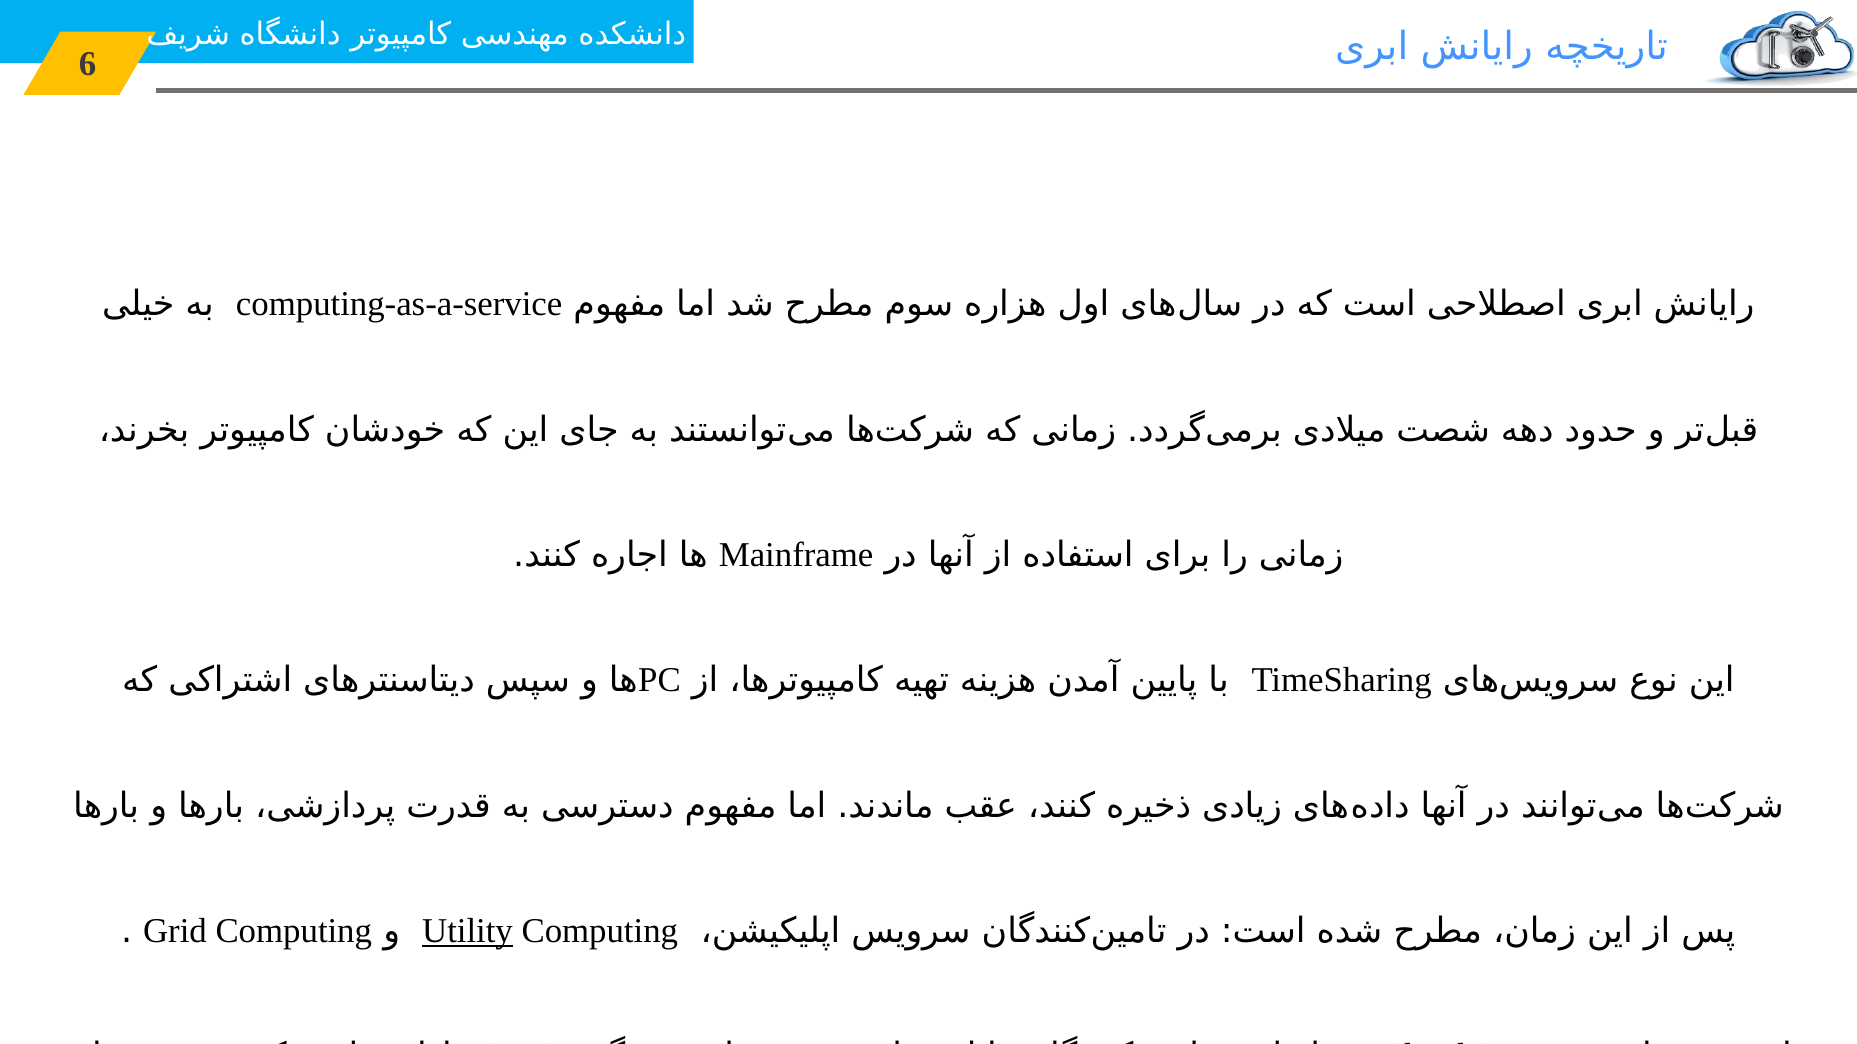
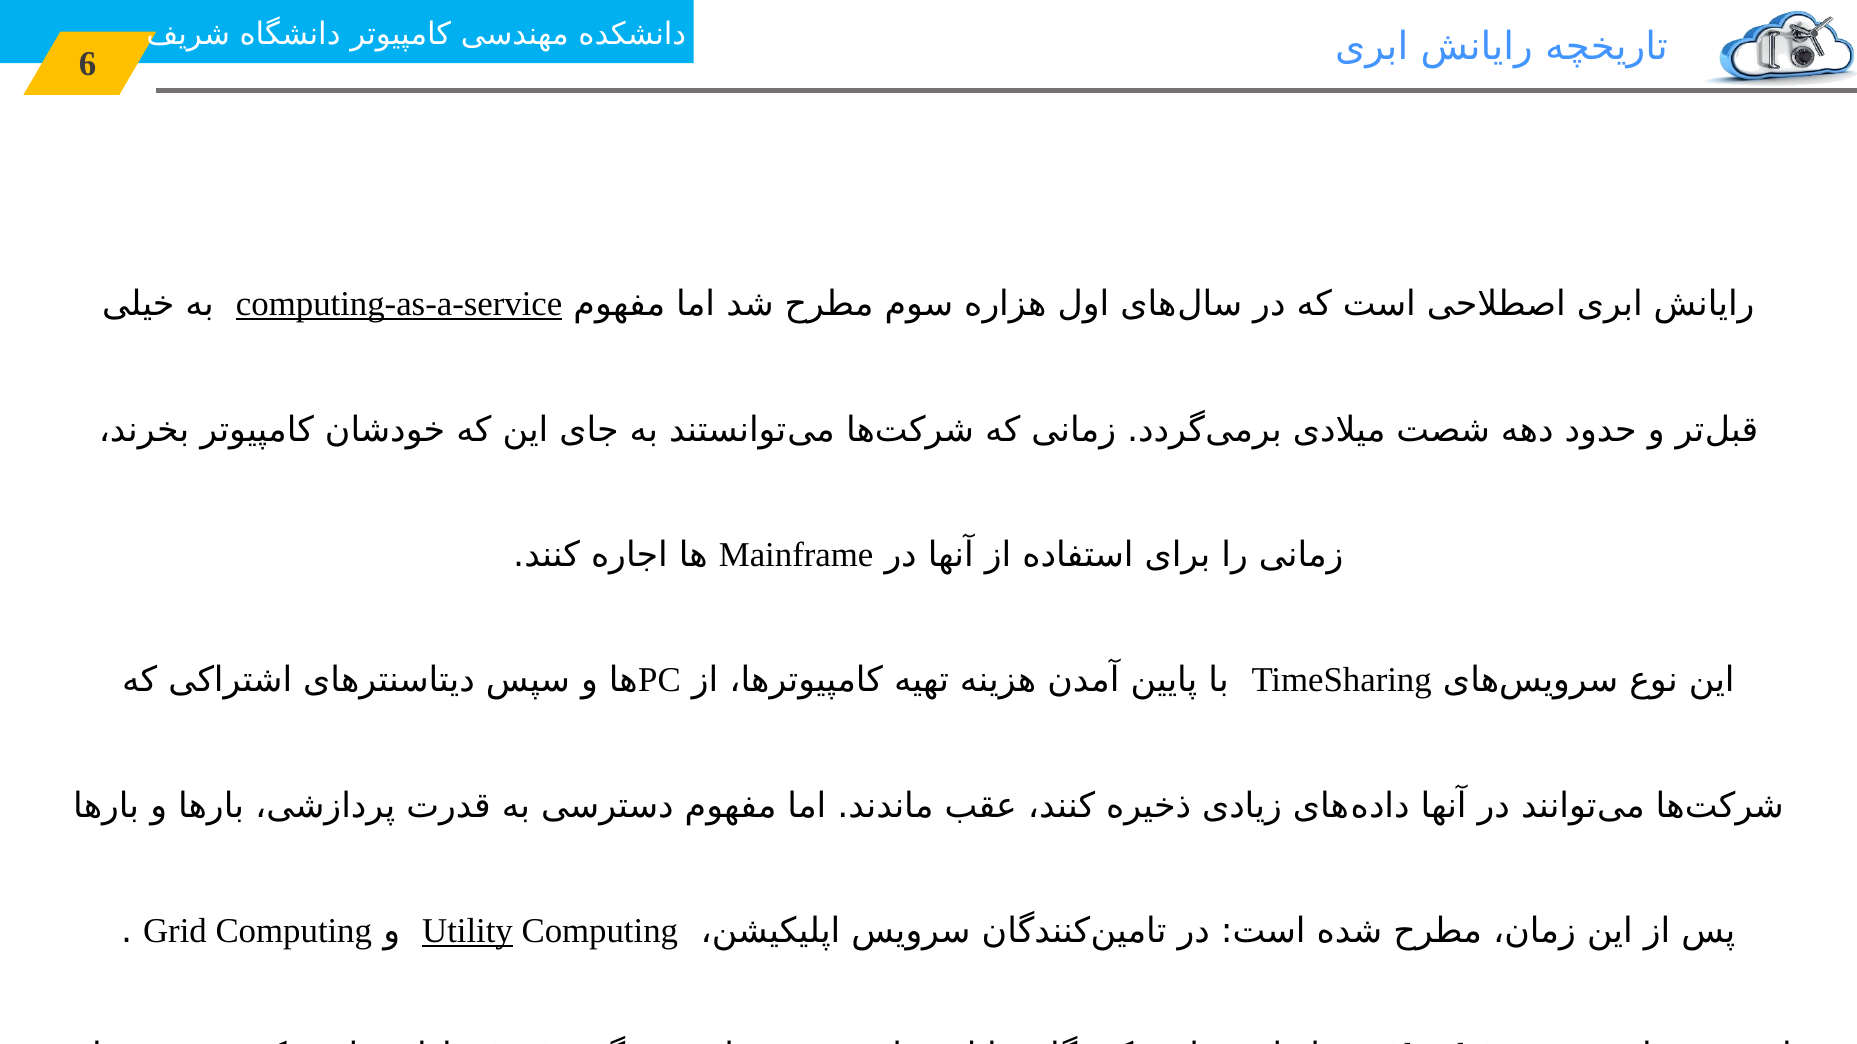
computing-as-a-service underline: none -> present (399, 305)
